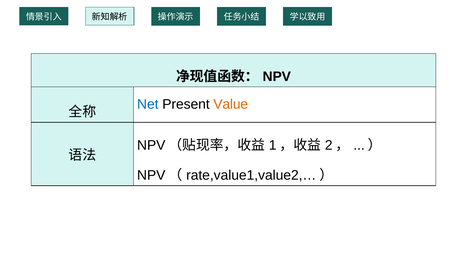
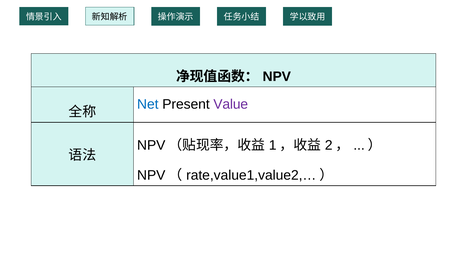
Value colour: orange -> purple (231, 104)
